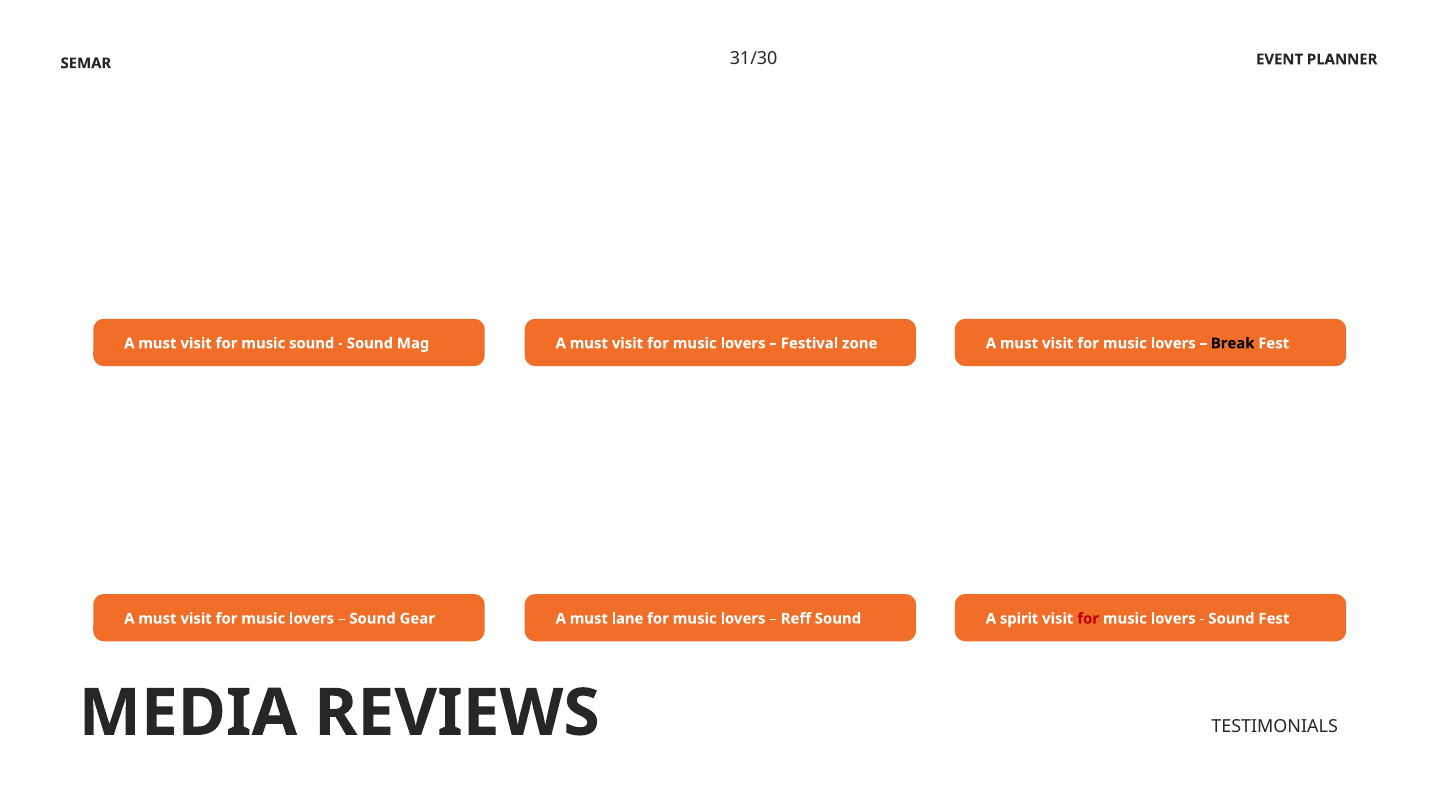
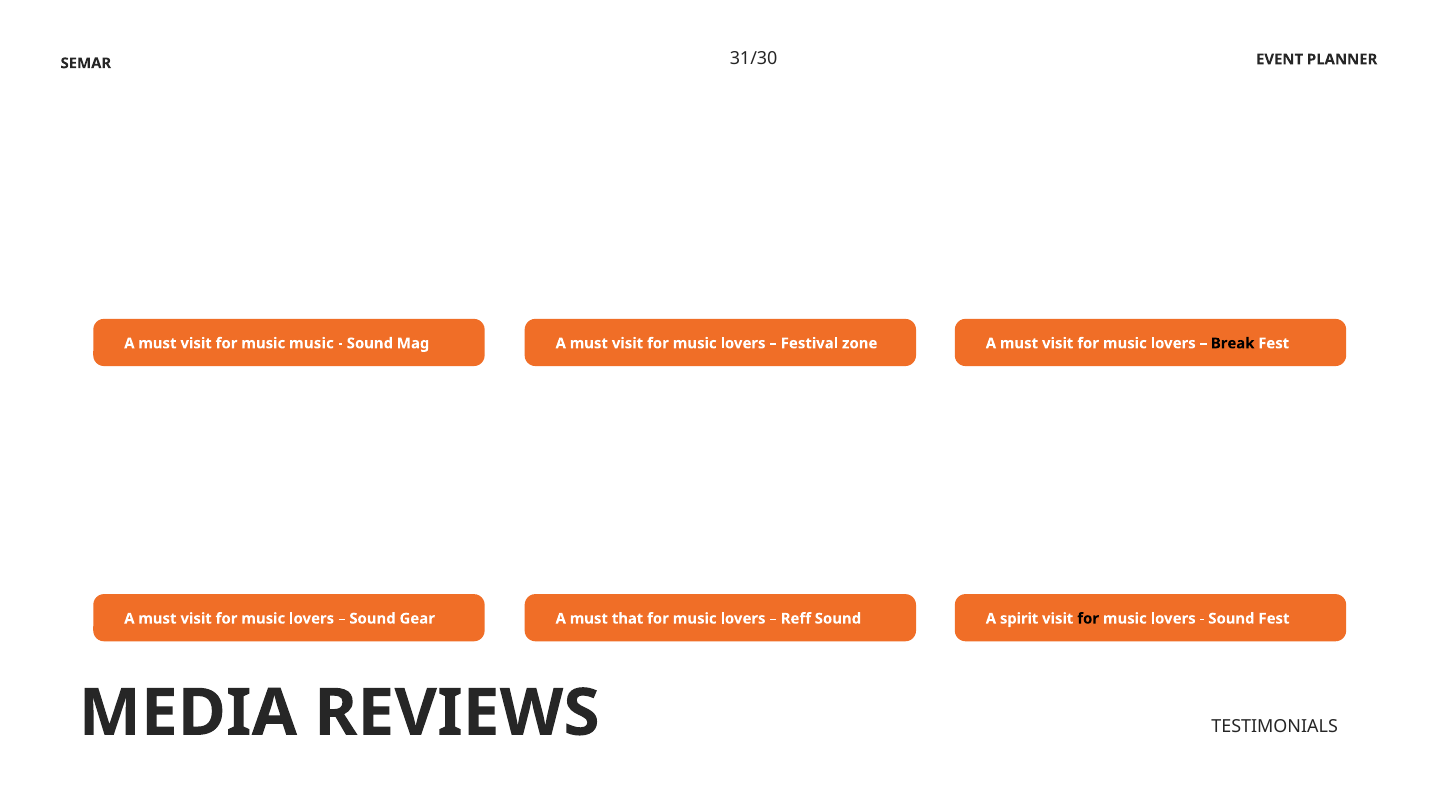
music sound: sound -> music (311, 343)
lane: lane -> that (628, 618)
for colour: red -> black (1088, 618)
